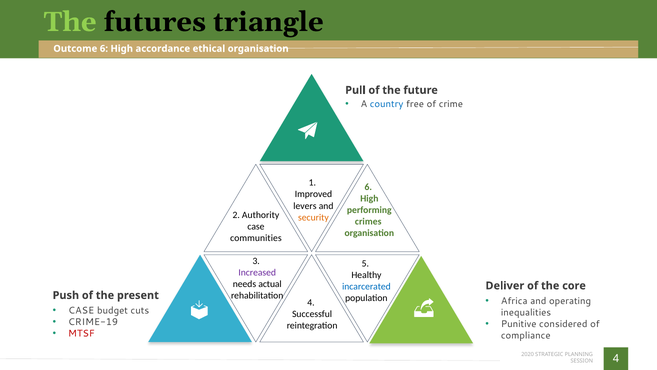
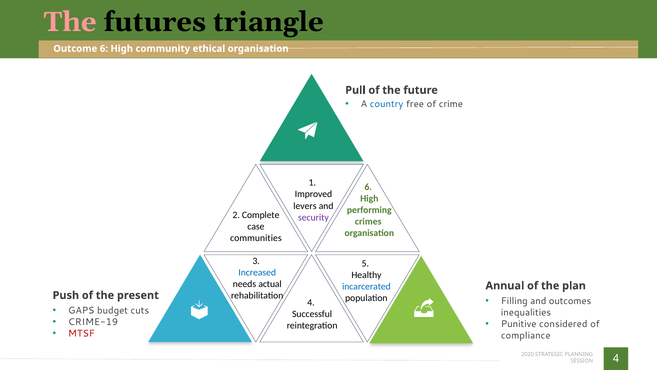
The colour: light green -> pink (70, 22)
accordance: accordance -> community (163, 49)
Authority: Authority -> Complete (261, 215)
security colour: orange -> purple (313, 217)
Increased colour: purple -> blue (257, 272)
Deliver: Deliver -> Annual (505, 285)
core: core -> plan (574, 285)
Africa: Africa -> Filling (514, 301)
operating: operating -> outcomes (570, 301)
CASE: CASE -> GAPS (81, 310)
